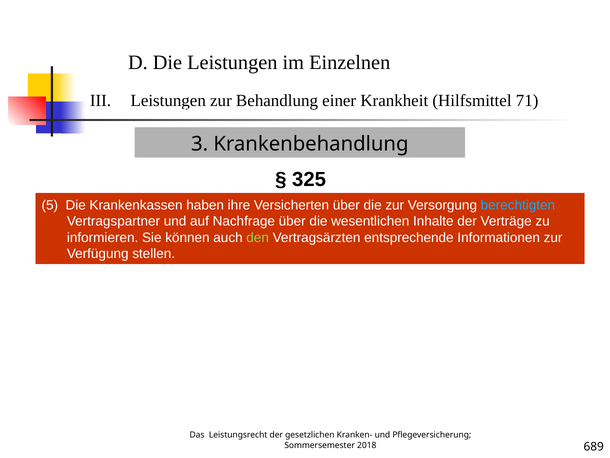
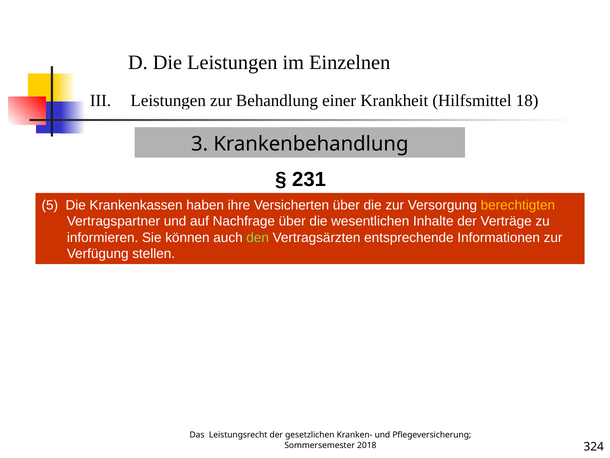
71: 71 -> 18 (527, 101)
325: 325 -> 231 (309, 179)
berechtigten colour: light blue -> yellow (518, 205)
689: 689 -> 324 (594, 446)
